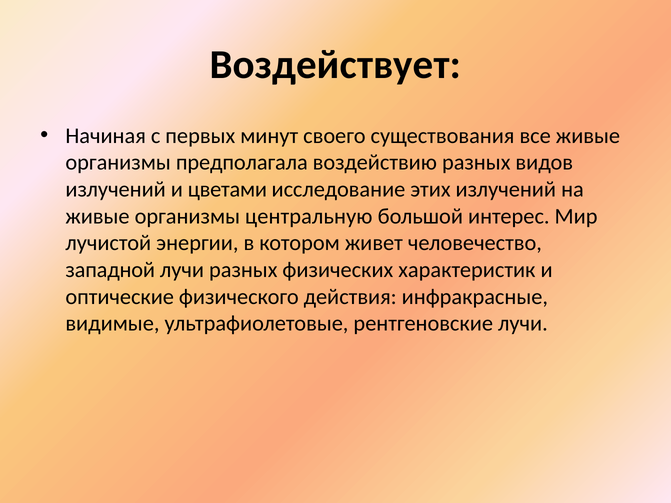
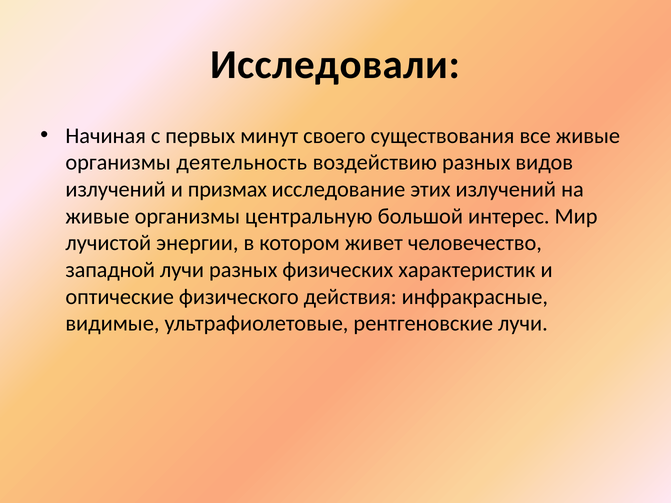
Воздействует: Воздействует -> Исследовали (335, 65)
предполагала: предполагала -> деятельность (242, 163)
цветами: цветами -> призмах (227, 189)
